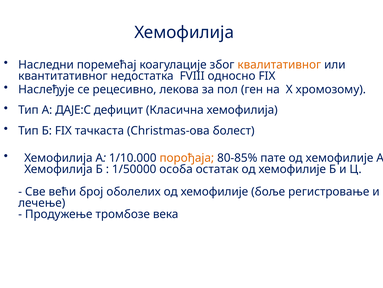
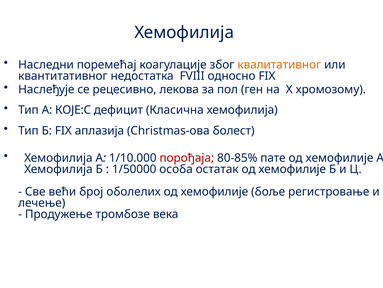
ДАЈЕ:C: ДАЈЕ:C -> КОЈЕ:C (73, 110)
тачкаста: тачкаста -> аплазија (99, 130)
порoђајa colour: orange -> red (187, 158)
